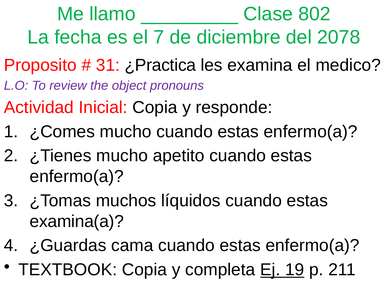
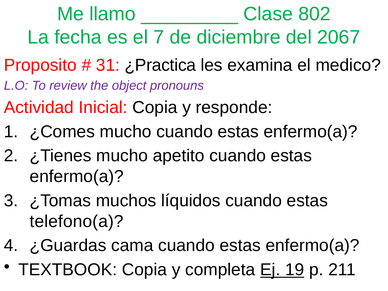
2078: 2078 -> 2067 (339, 37)
examina(a: examina(a -> telefono(a (77, 221)
